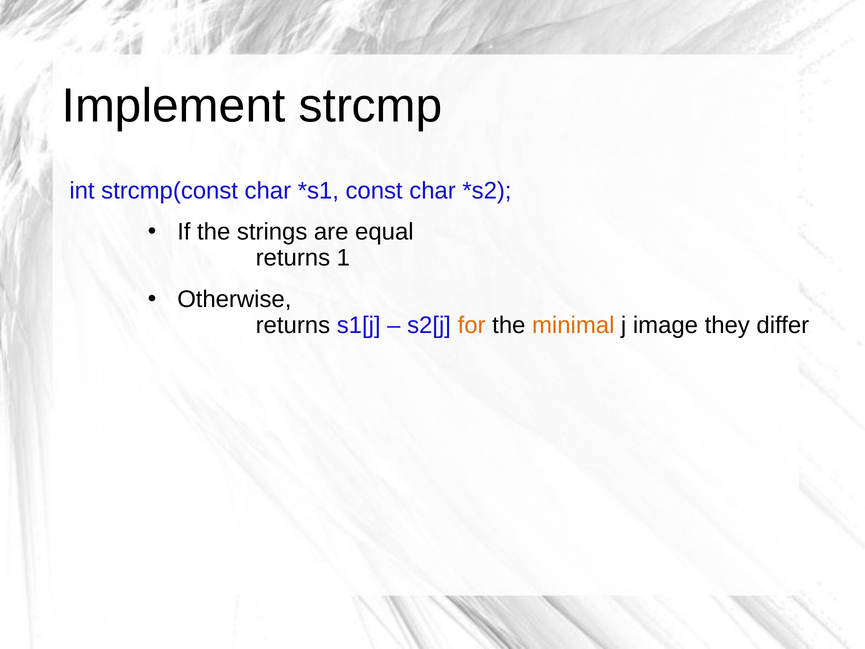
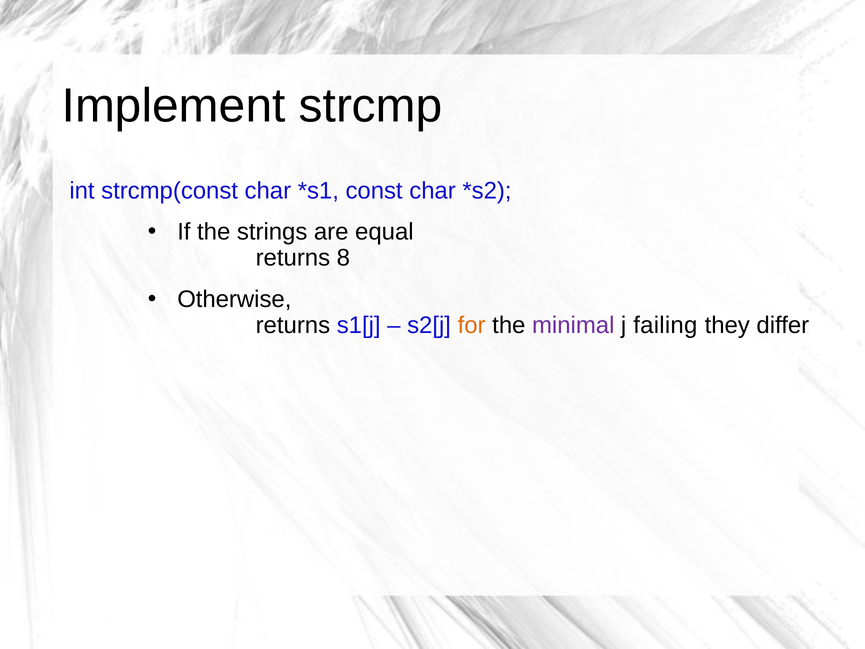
1: 1 -> 8 (343, 258)
minimal colour: orange -> purple (573, 325)
image: image -> failing (665, 325)
